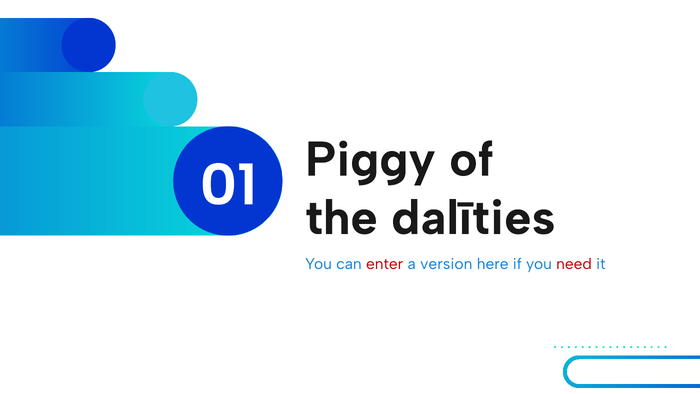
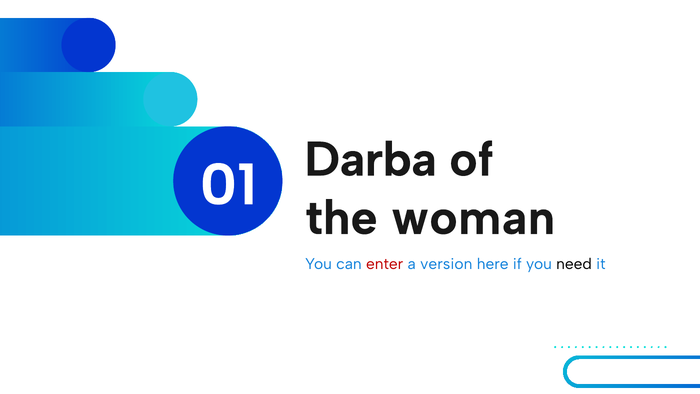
Piggy: Piggy -> Darba (371, 160)
dalīties: dalīties -> woman (473, 218)
need colour: red -> black (574, 264)
